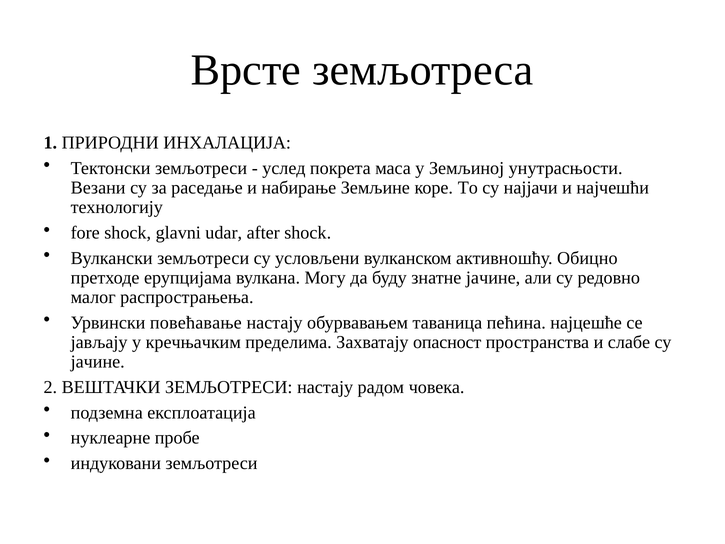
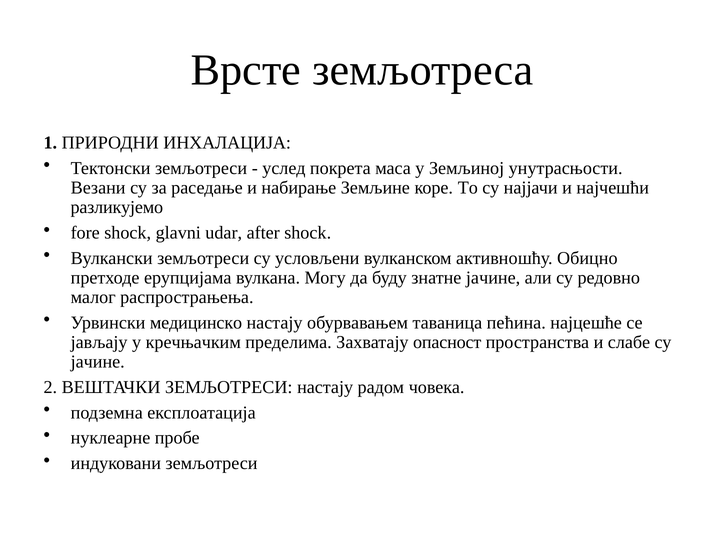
технологију: технологију -> разликујемо (117, 207)
повећавање: повећавање -> медицинско (196, 322)
